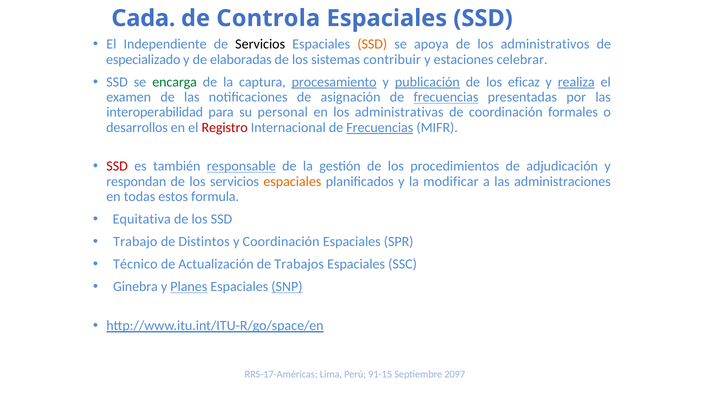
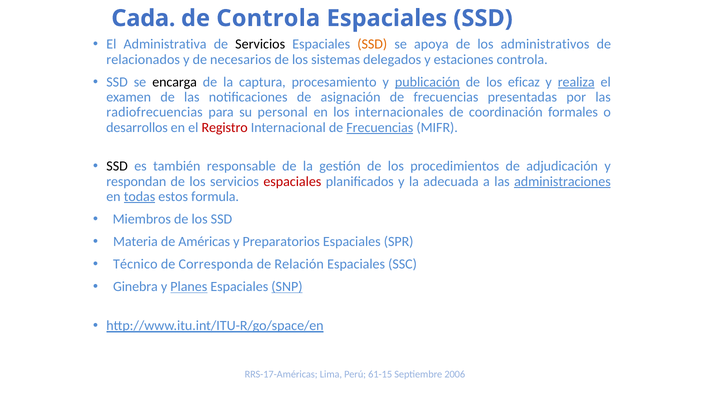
Independiente: Independiente -> Administrativa (165, 44)
especializado: especializado -> relacionados (143, 59)
elaboradas: elaboradas -> necesarios (241, 59)
contribuir: contribuir -> delegados (392, 59)
estaciones celebrar: celebrar -> controla (522, 59)
encarga colour: green -> black (175, 82)
procesamiento underline: present -> none (334, 82)
frecuencias underline: present -> none (446, 97)
interoperabilidad: interoperabilidad -> radiofrecuencias (155, 112)
administrativas: administrativas -> internacionales (399, 112)
SSD colour: red -> black (117, 166)
responsable underline: present -> none (241, 166)
espaciales colour: orange -> red (292, 181)
modificar: modificar -> adecuada (451, 181)
administraciones underline: none -> present (562, 181)
todas underline: none -> present (140, 196)
Equitativa: Equitativa -> Miembros (142, 219)
Trabajo: Trabajo -> Materia (135, 242)
Distintos: Distintos -> Américas (204, 242)
y Coordinación: Coordinación -> Preparatorios (281, 242)
Actualización: Actualización -> Corresponda (216, 264)
Trabajos: Trabajos -> Relación (299, 264)
91-15: 91-15 -> 61-15 (380, 374)
2097: 2097 -> 2006 (455, 374)
